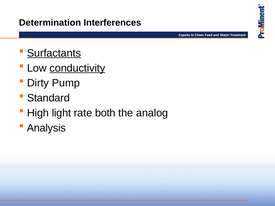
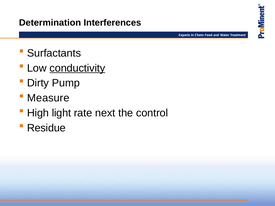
Surfactants underline: present -> none (54, 53)
Standard: Standard -> Measure (48, 98)
both: both -> next (105, 113)
analog: analog -> control (152, 113)
Analysis: Analysis -> Residue (46, 128)
